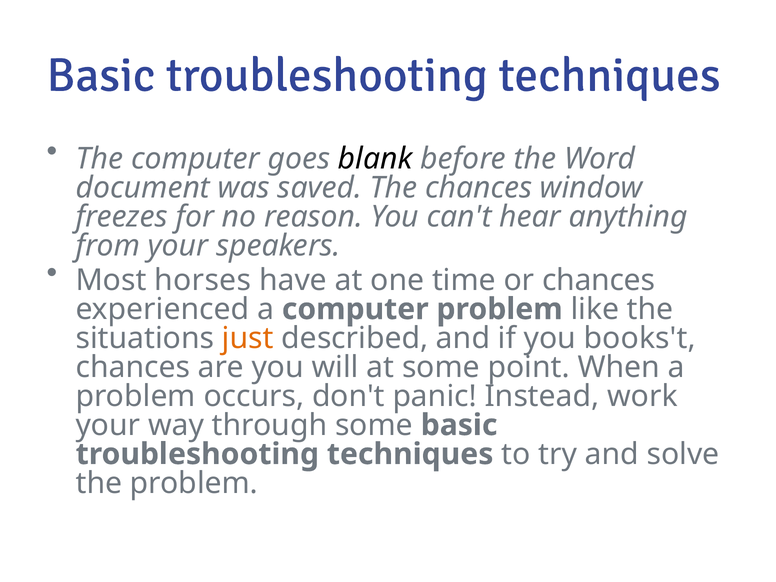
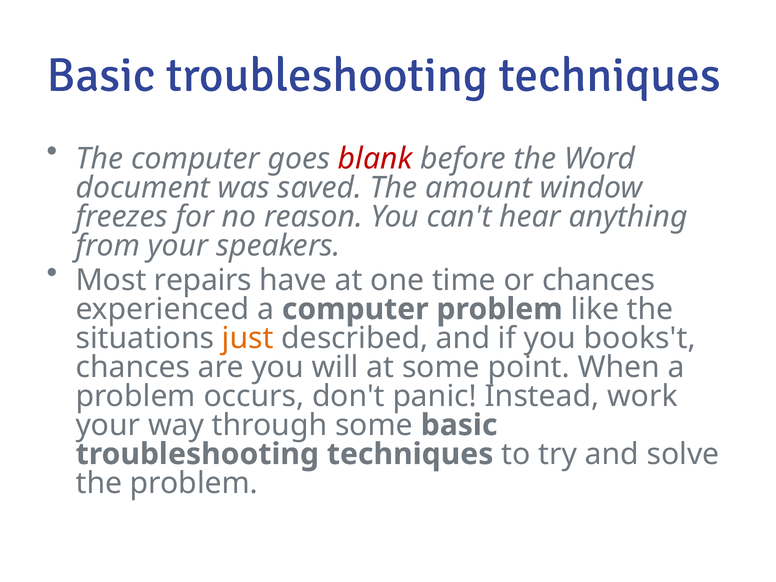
blank colour: black -> red (375, 159)
The chances: chances -> amount (479, 188)
horses: horses -> repairs (203, 280)
